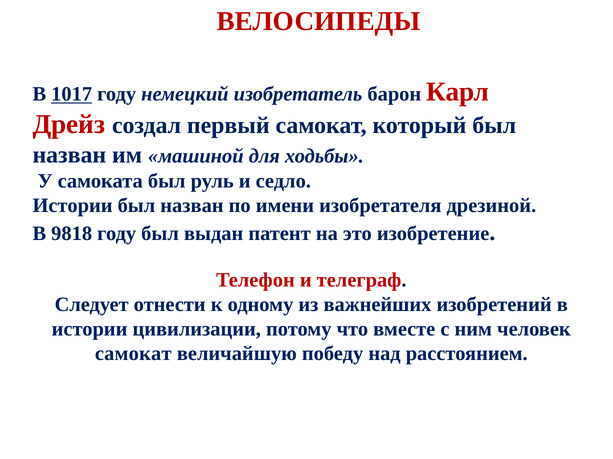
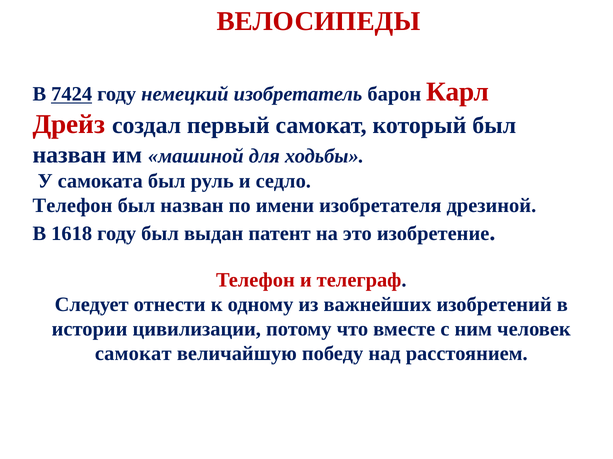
1017: 1017 -> 7424 (72, 94)
Истории: Истории -> Телефон (73, 206)
9818: 9818 -> 1618 (72, 234)
